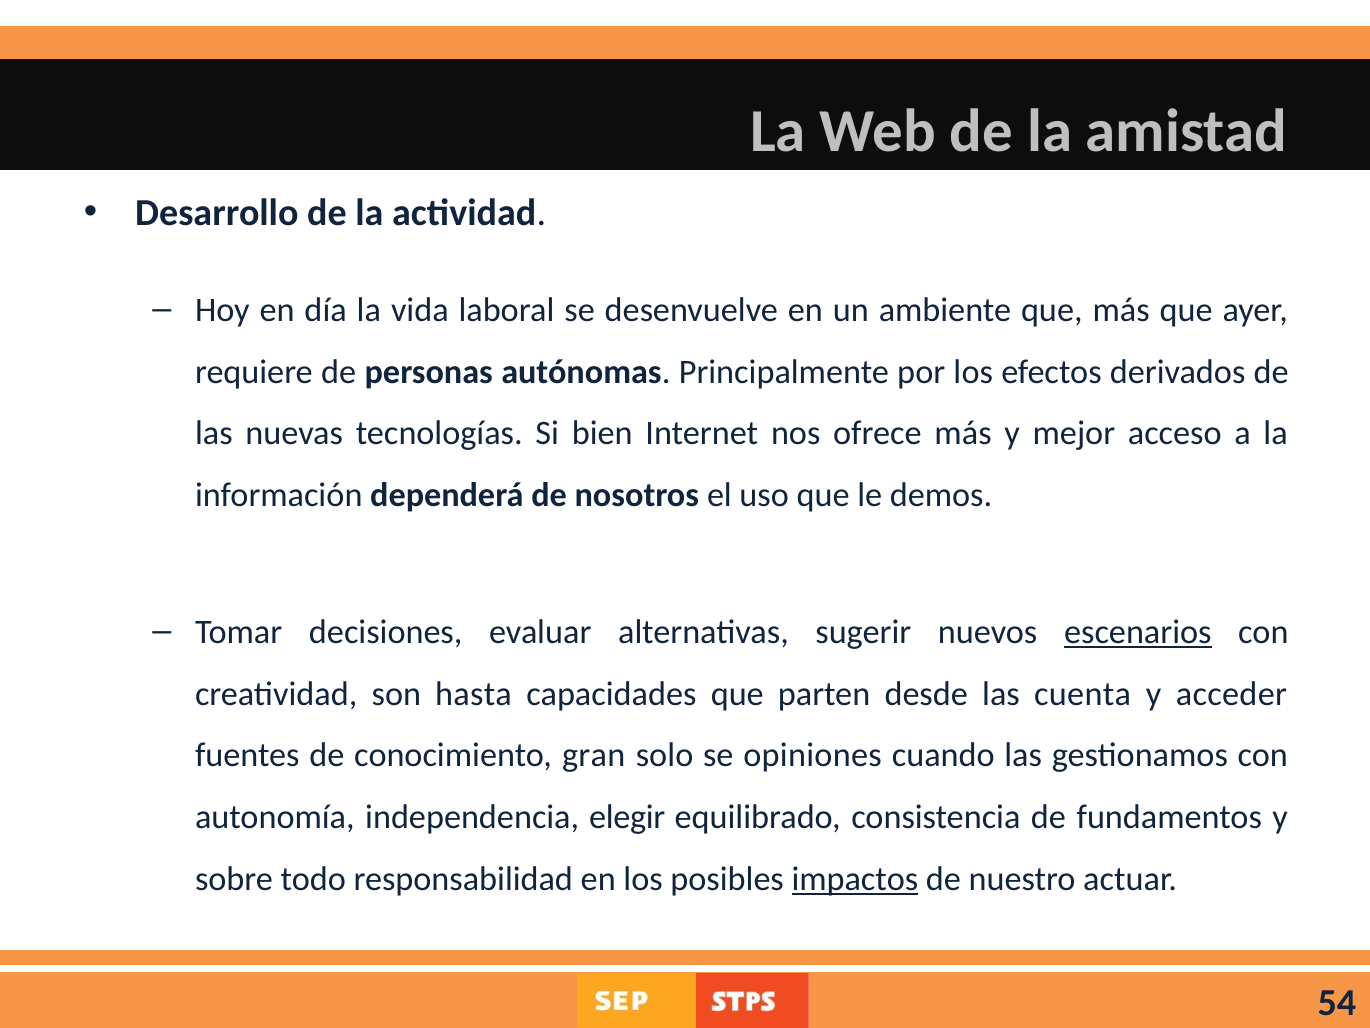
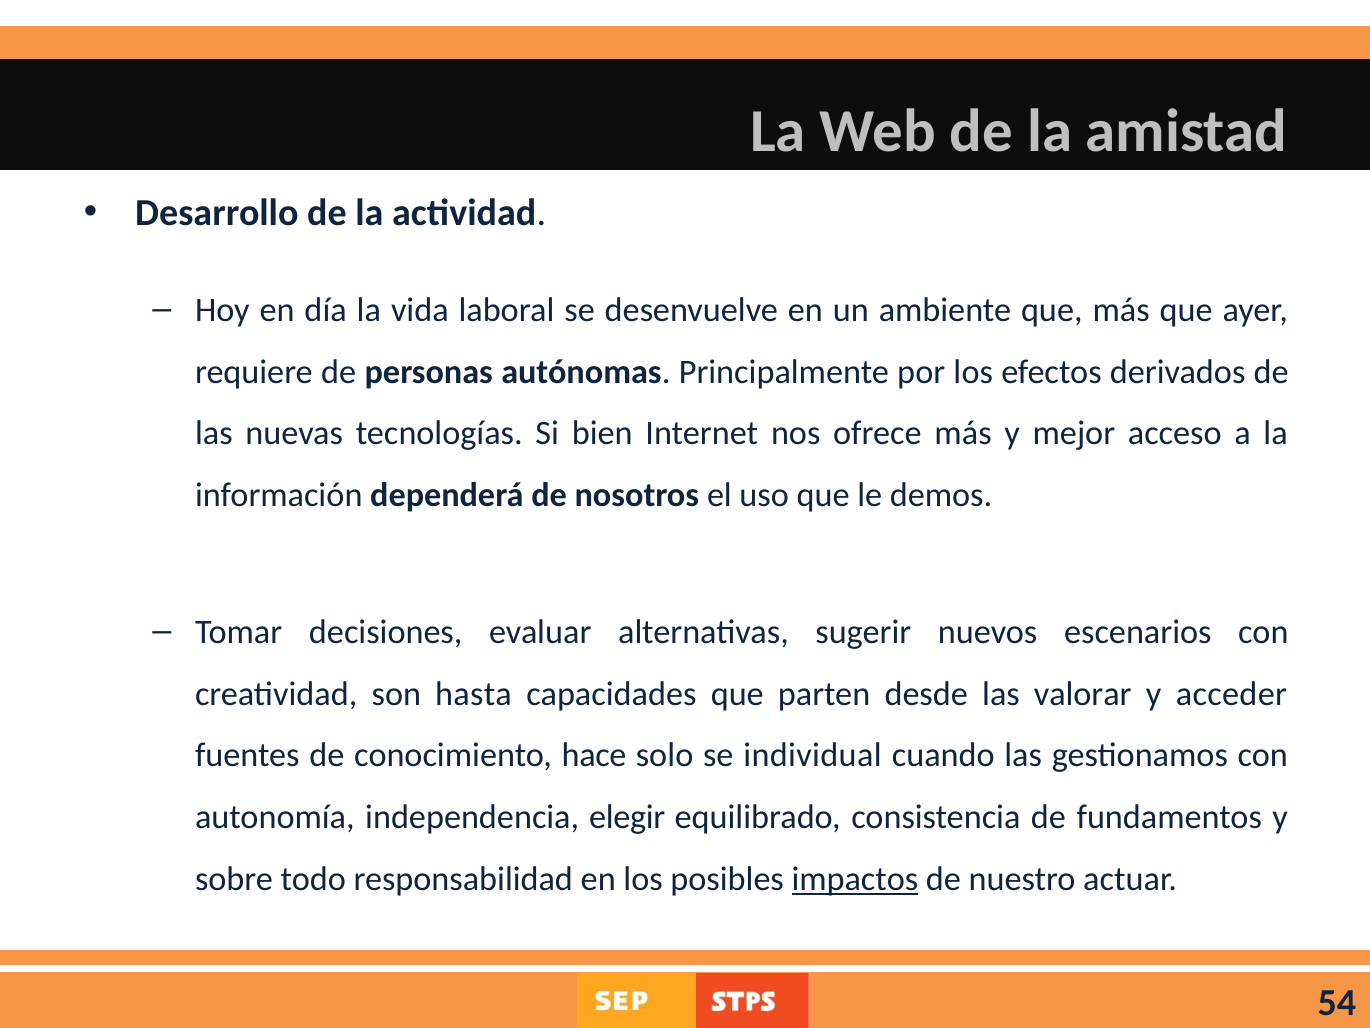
escenarios underline: present -> none (1138, 632)
cuenta: cuenta -> valorar (1083, 694)
gran: gran -> hace (594, 755)
opiniones: opiniones -> individual (813, 755)
